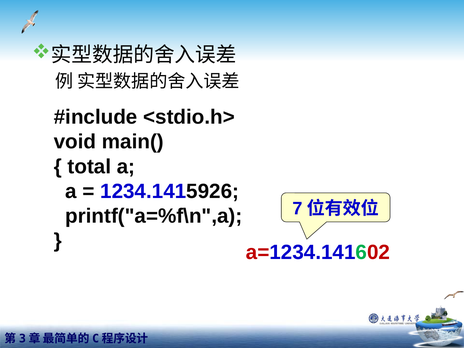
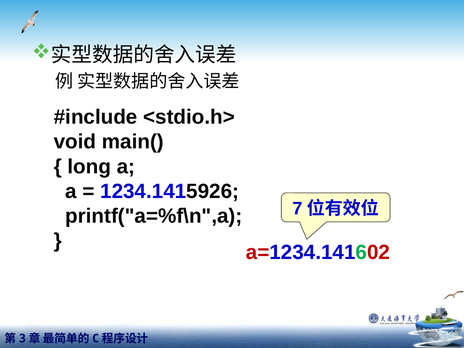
total: total -> long (89, 167)
